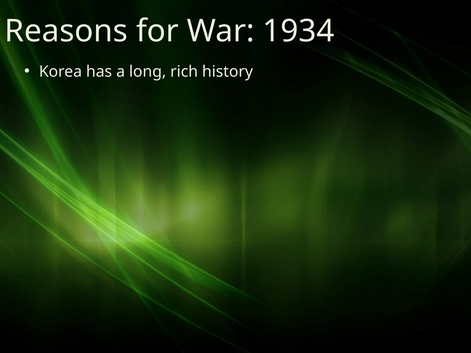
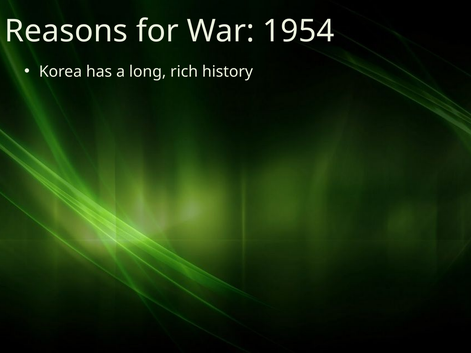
1934: 1934 -> 1954 (299, 31)
